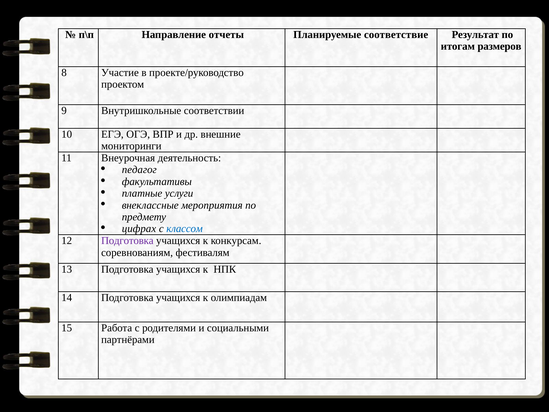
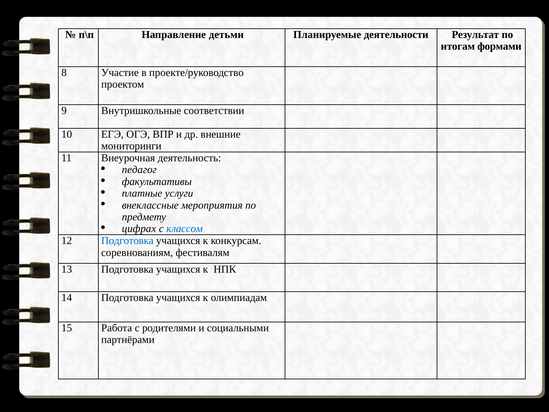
отчеты: отчеты -> детьми (226, 35)
соответствие: соответствие -> деятельности (396, 35)
размеров: размеров -> формами (499, 46)
Подготовка colour: purple -> blue (127, 241)
